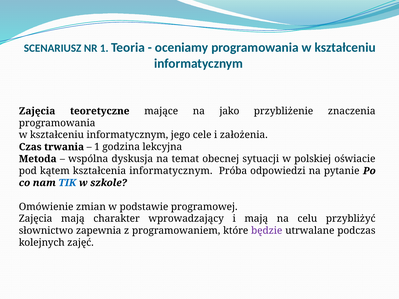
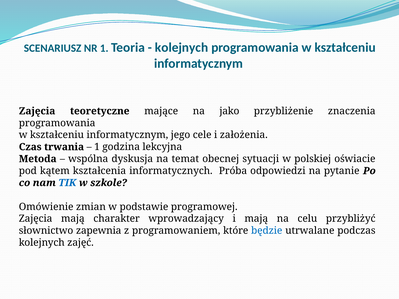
oceniamy: oceniamy -> kolejnych (182, 48)
kształcenia informatycznym: informatycznym -> informatycznych (171, 171)
będzie colour: purple -> blue (267, 231)
